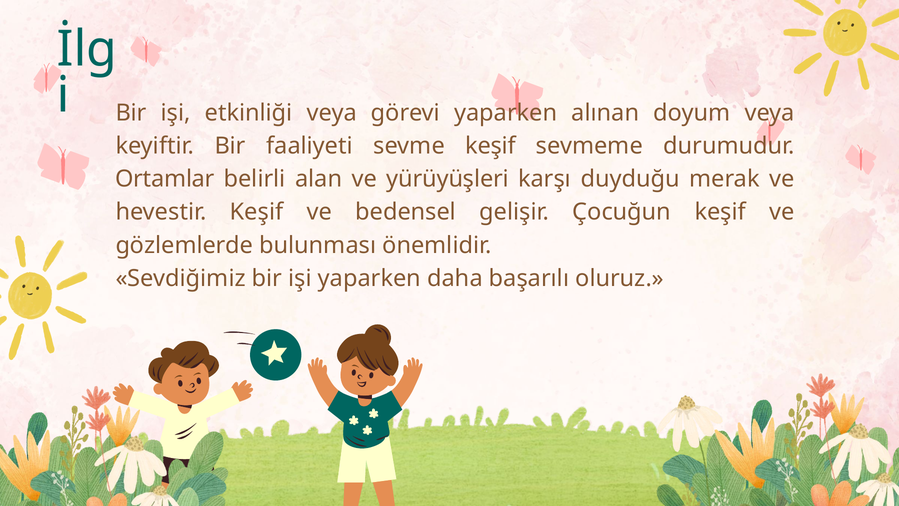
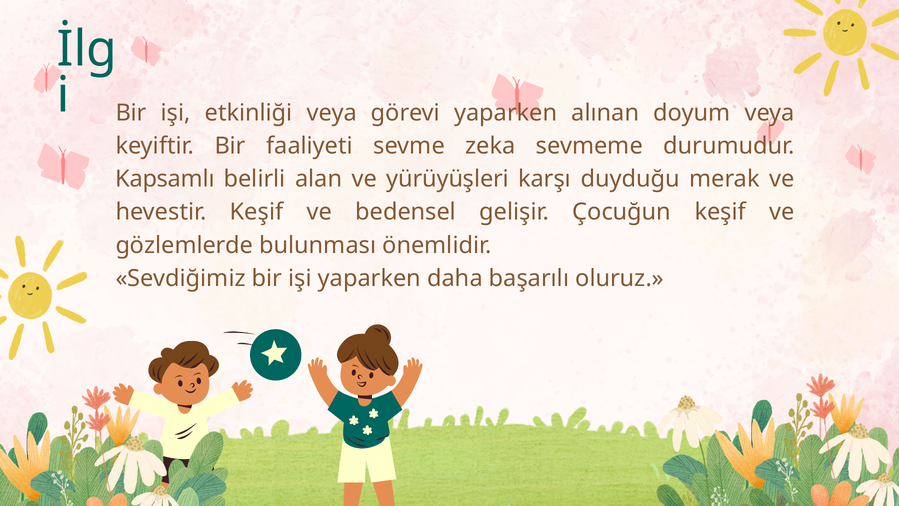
sevme keşif: keşif -> zeka (490, 146)
Ortamlar: Ortamlar -> Kapsamlı (165, 179)
